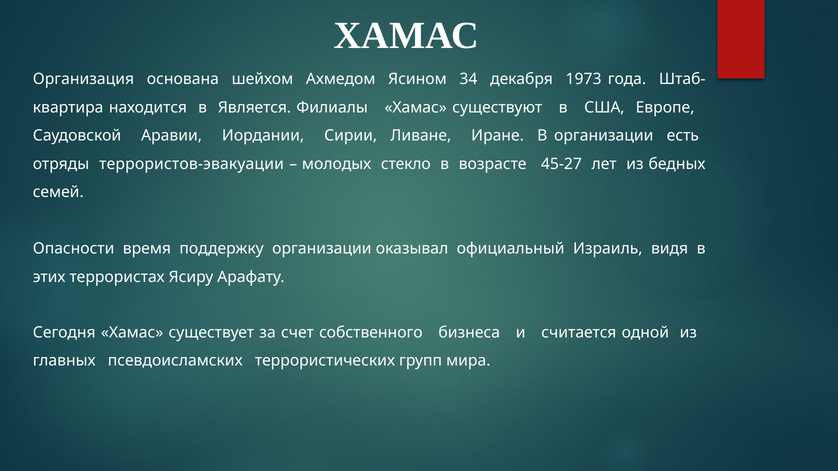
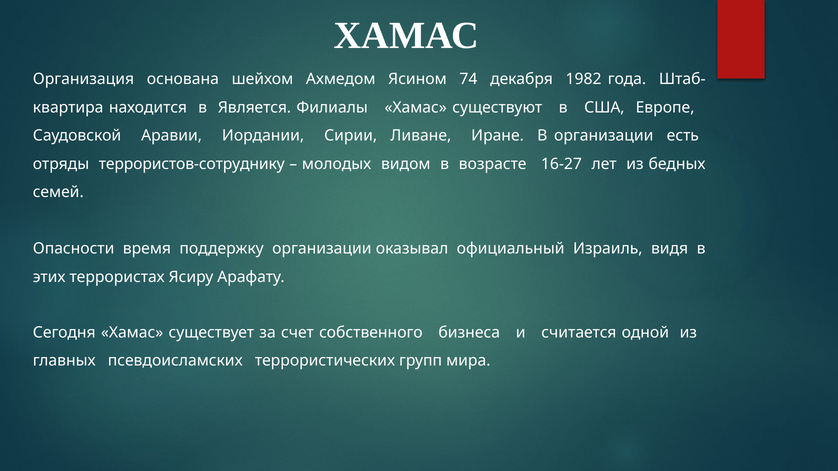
34: 34 -> 74 (468, 79)
1973: 1973 -> 1982 (584, 79)
террористов-эвакуации: террористов-эвакуации -> террористов-сотруднику (192, 164)
стекло: стекло -> видом (406, 164)
45-27: 45-27 -> 16-27 (561, 164)
